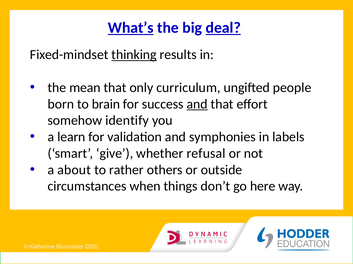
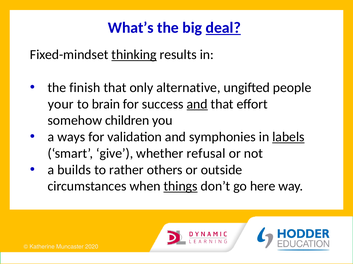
What’s underline: present -> none (131, 28)
mean: mean -> finish (85, 88)
curriculum: curriculum -> alternative (188, 88)
born: born -> your (61, 104)
identify: identify -> children (127, 121)
learn: learn -> ways (71, 137)
labels underline: none -> present (288, 137)
about: about -> builds (74, 170)
things underline: none -> present (181, 187)
